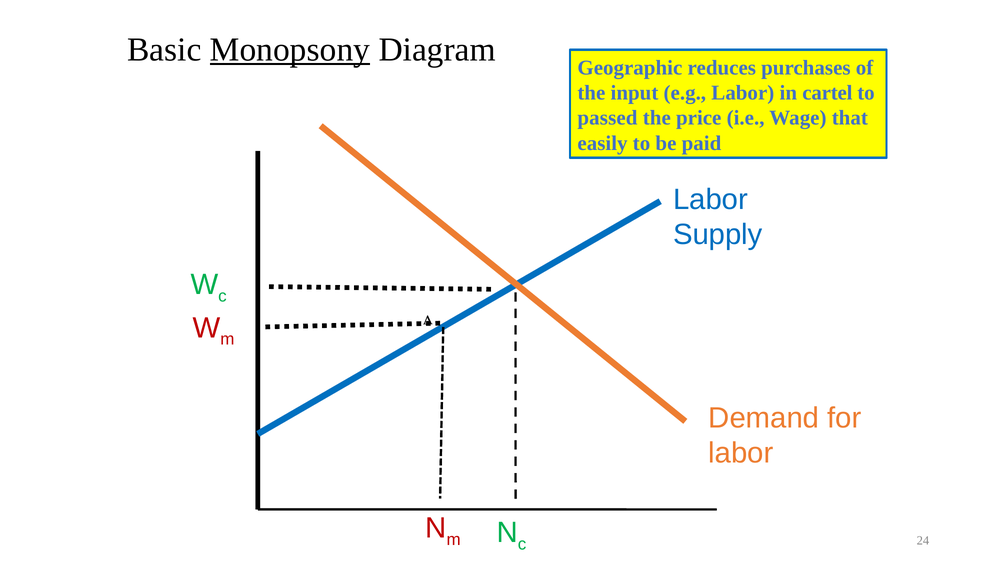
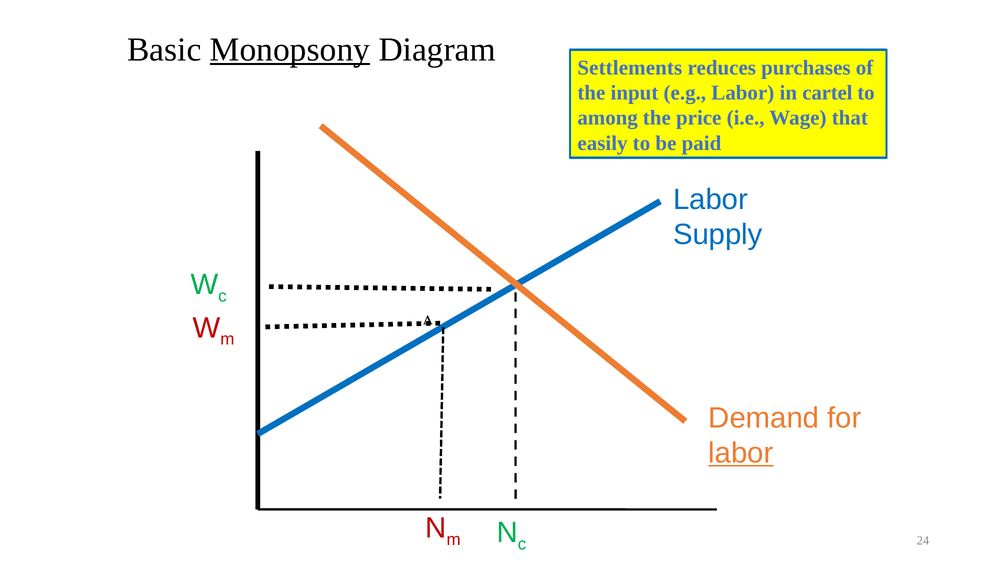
Geographic: Geographic -> Settlements (630, 68)
passed: passed -> among (608, 118)
labor underline: none -> present (741, 453)
